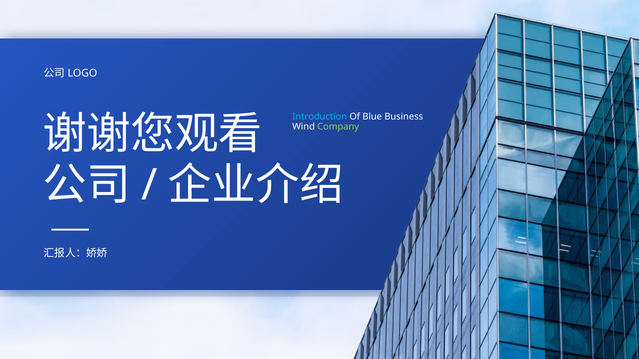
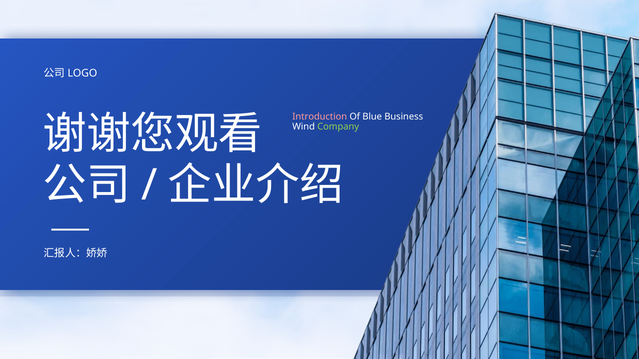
Introduction colour: light blue -> pink (320, 117)
